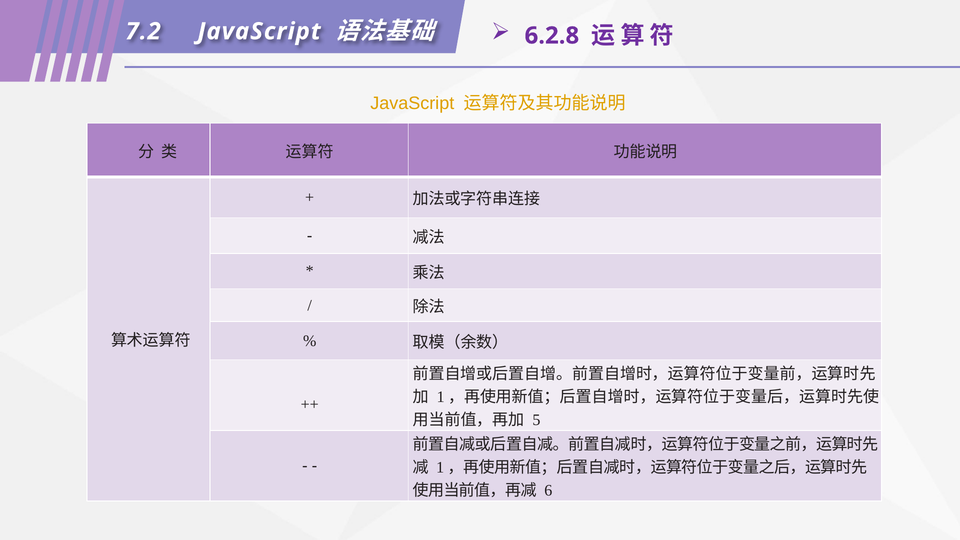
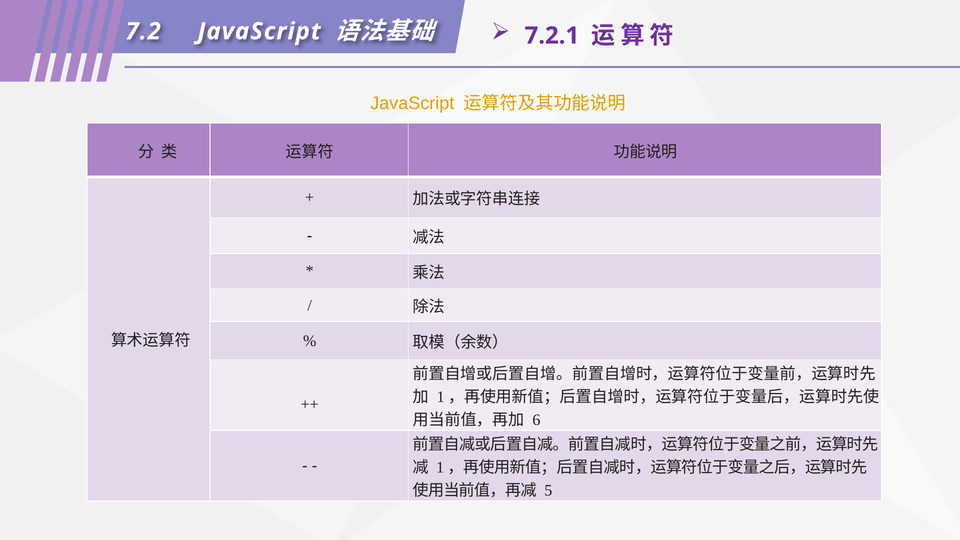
6.2.8: 6.2.8 -> 7.2.1 (552, 36)
5: 5 -> 6 (536, 420)
6: 6 -> 5 (548, 490)
